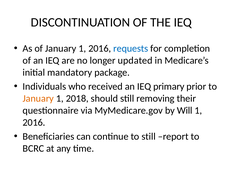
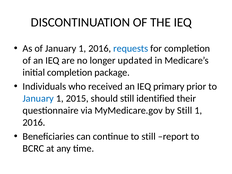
initial mandatory: mandatory -> completion (70, 72)
January colour: orange -> blue (38, 98)
2018: 2018 -> 2015 (77, 98)
removing: removing -> identified (155, 98)
by Will: Will -> Still (185, 110)
